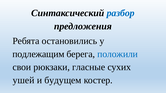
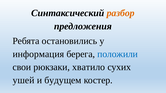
разбор colour: blue -> orange (121, 13)
подлежащим: подлежащим -> информация (38, 54)
гласные: гласные -> хватило (89, 67)
